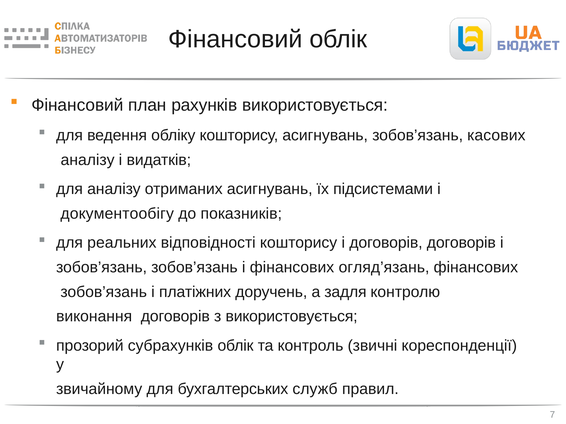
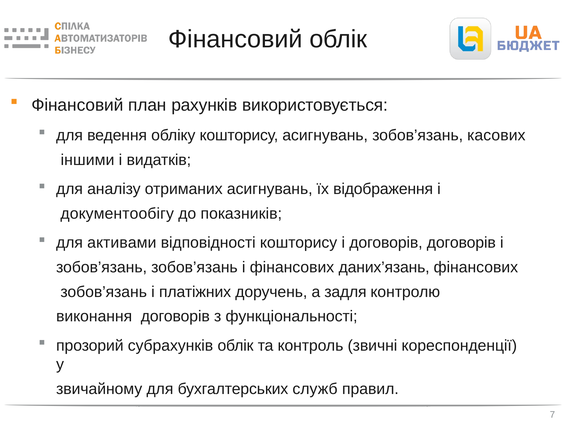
аналізу: аналізу -> іншими (88, 160)
підсистемами: підсистемами -> відображення (383, 189)
реальних: реальних -> активами (122, 243)
огляд’язань: огляд’язань -> даних’язань (384, 268)
з використовується: використовується -> функціональності (292, 317)
